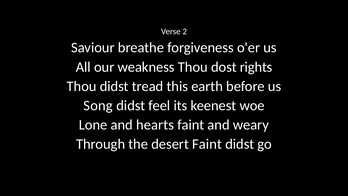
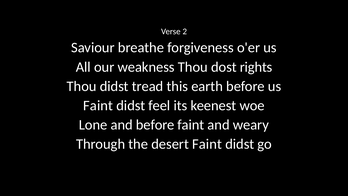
Song: Song -> Faint (98, 105)
and hearts: hearts -> before (155, 125)
